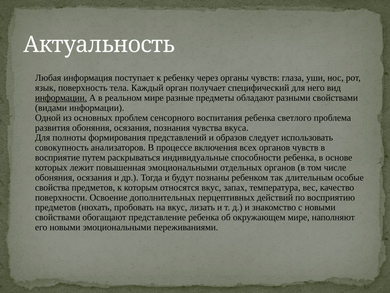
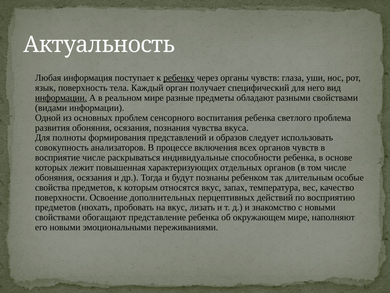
ребенку underline: none -> present (179, 78)
восприятие путем: путем -> числе (94, 157)
повышенная эмоциональными: эмоциональными -> характеризующих (183, 167)
